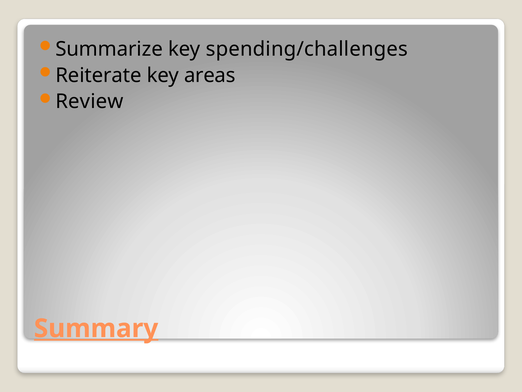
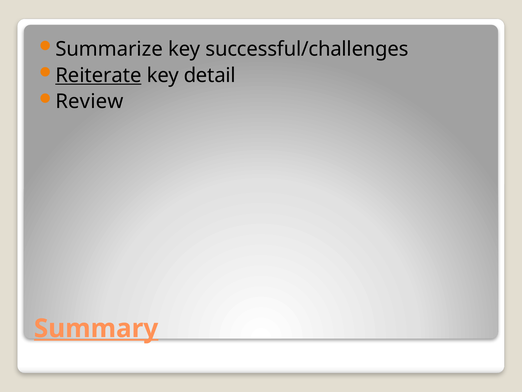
spending/challenges: spending/challenges -> successful/challenges (307, 49)
Reiterate underline: none -> present (98, 75)
areas: areas -> detail (210, 75)
